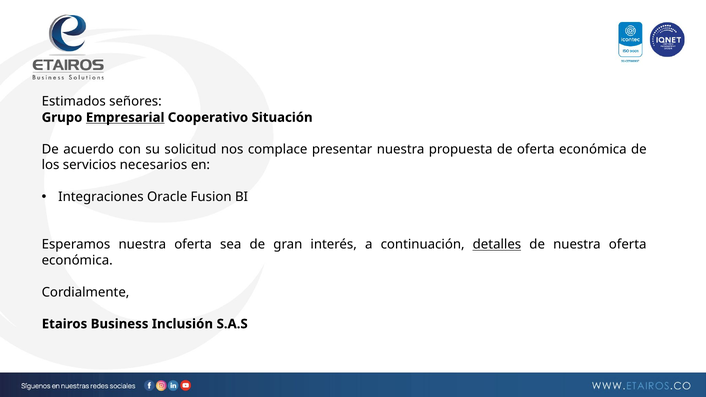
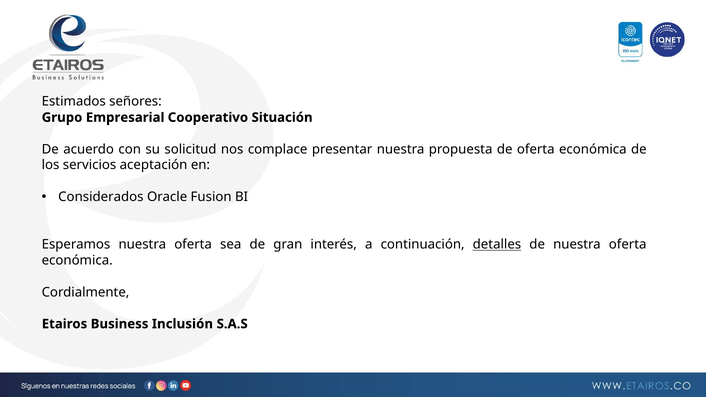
Empresarial underline: present -> none (125, 117)
necesarios: necesarios -> aceptación (154, 165)
Integraciones: Integraciones -> Considerados (101, 197)
